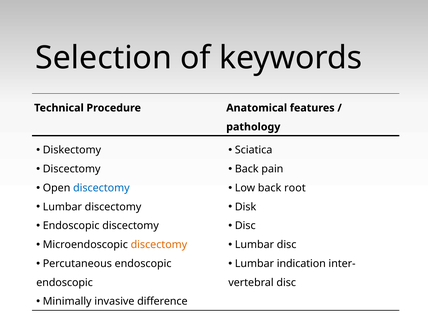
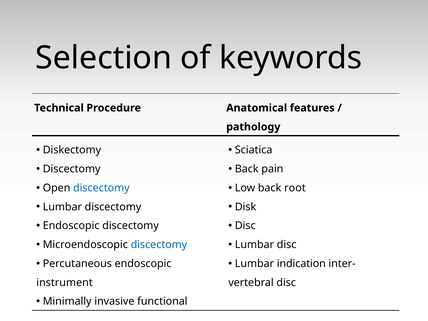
discectomy colour: orange -> blue (159, 245)
endoscopic: endoscopic -> instrument (65, 283)
difference: difference -> functional (162, 301)
